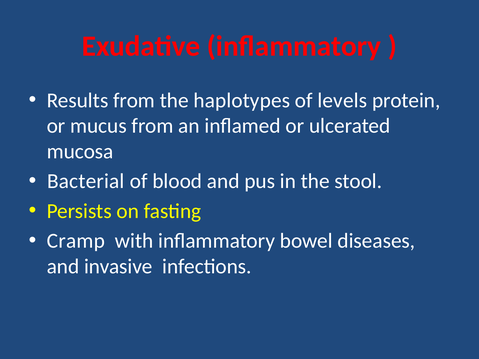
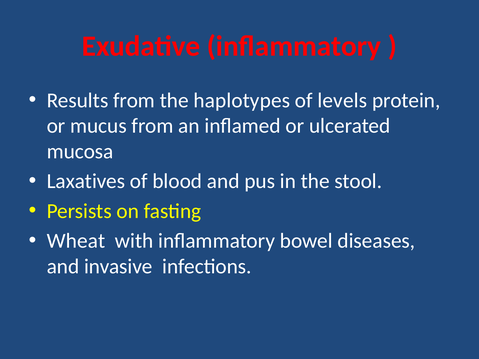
Bacterial: Bacterial -> Laxatives (86, 181)
Cramp: Cramp -> Wheat (76, 241)
